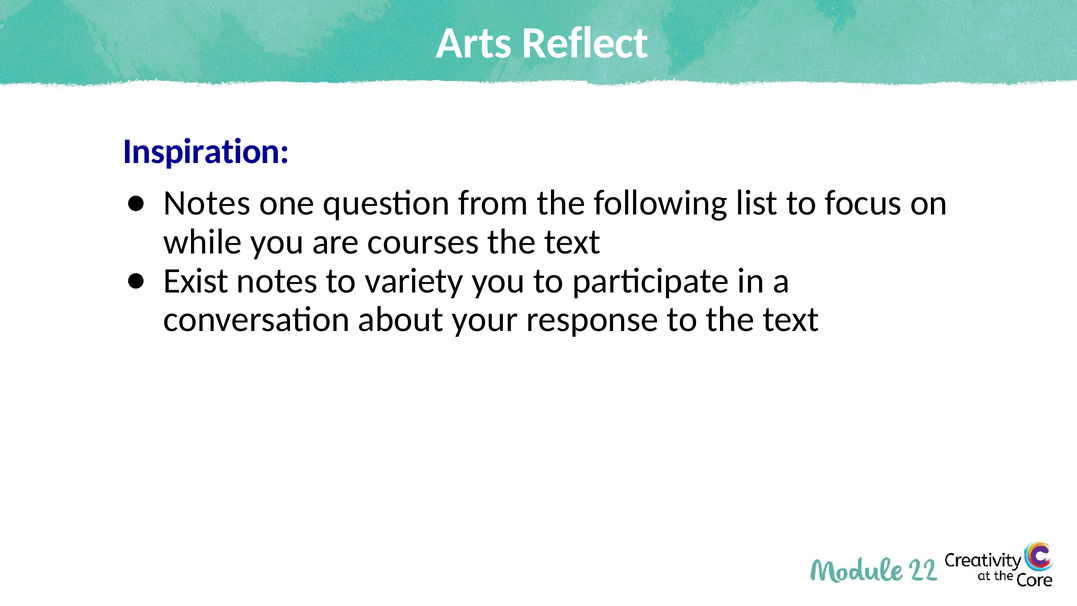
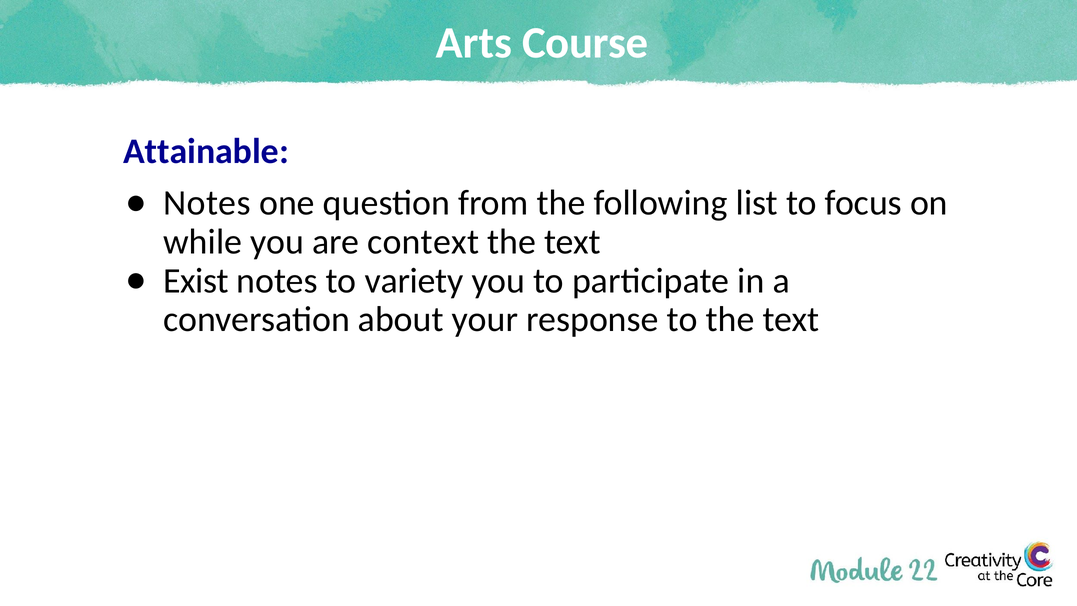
Reflect: Reflect -> Course (585, 43)
Inspiration: Inspiration -> Attainable (206, 151)
courses: courses -> context (423, 242)
